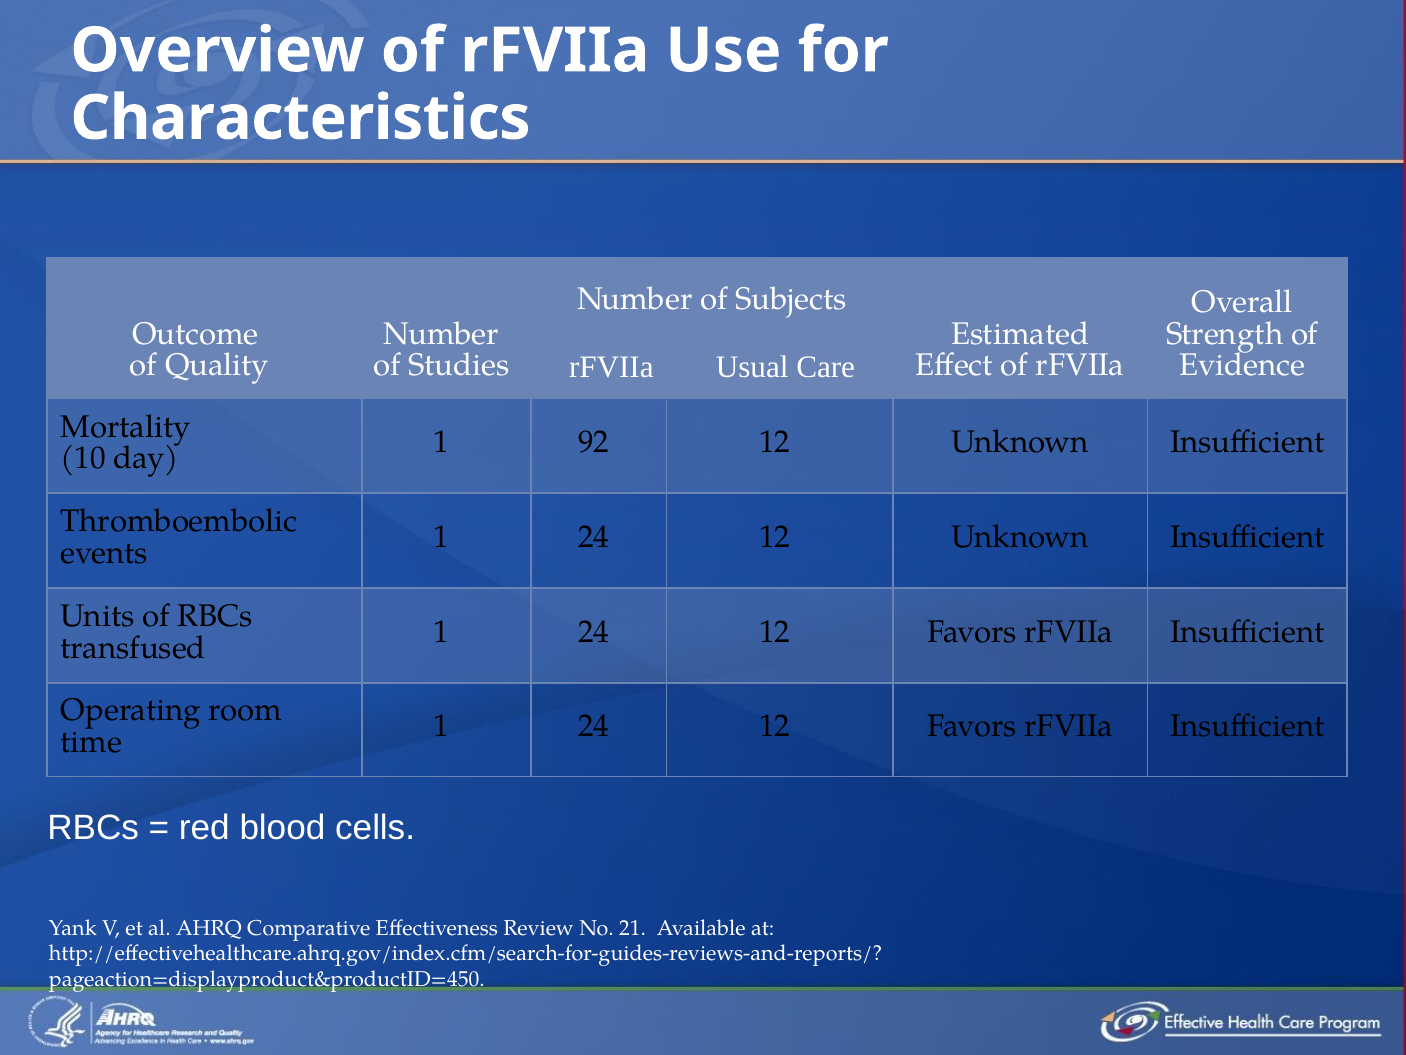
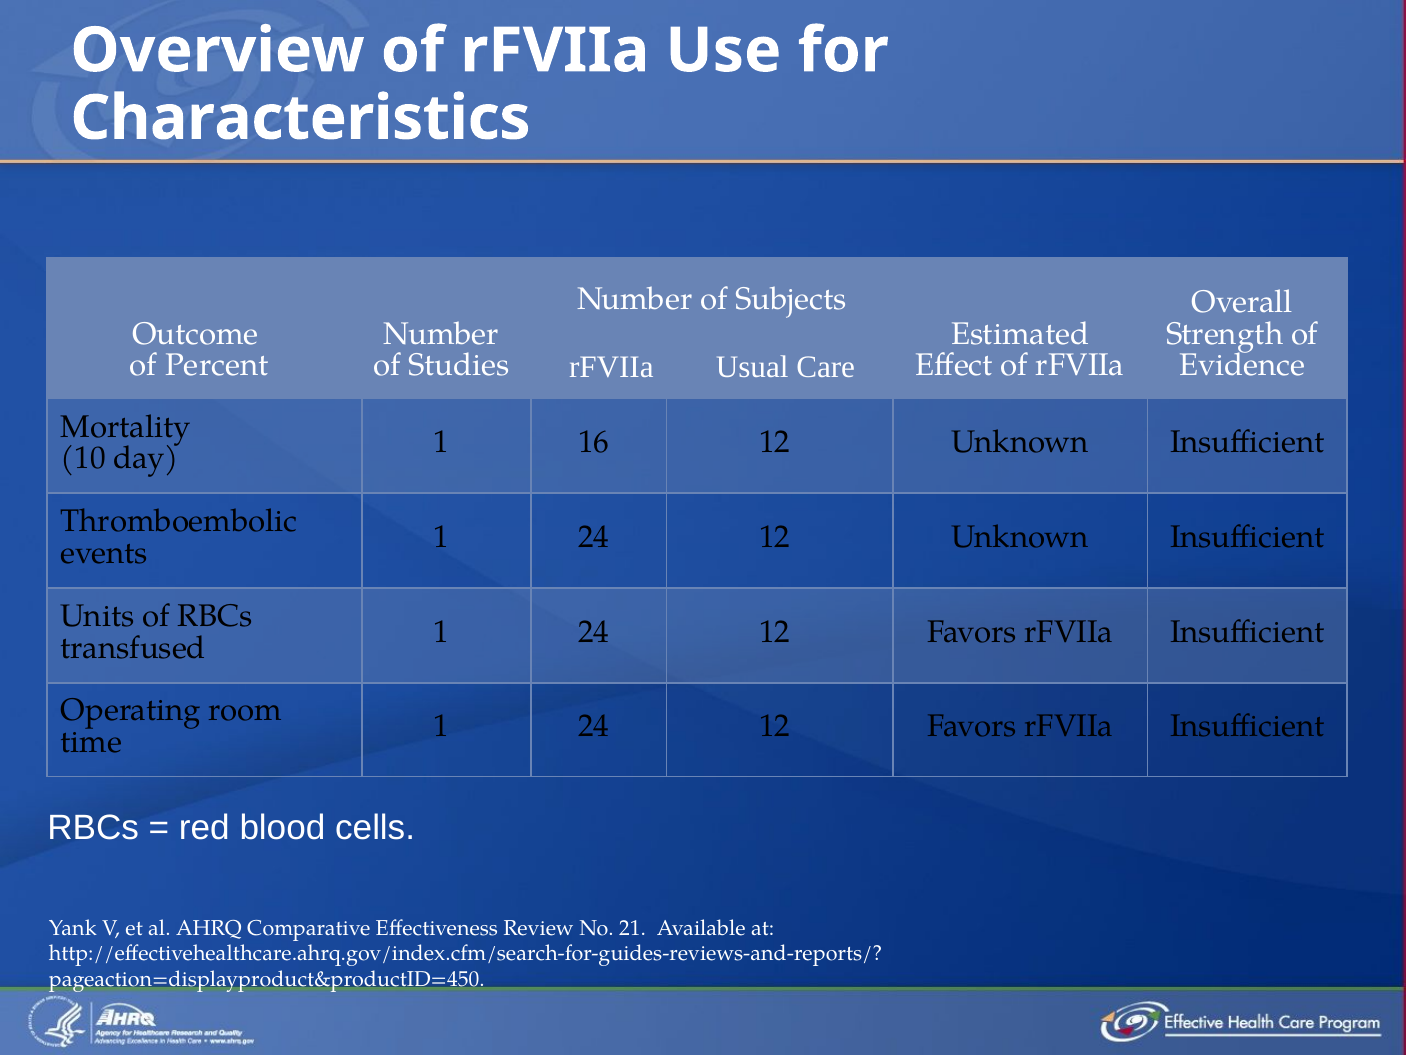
Quality: Quality -> Percent (217, 365)
92: 92 -> 16 (594, 442)
